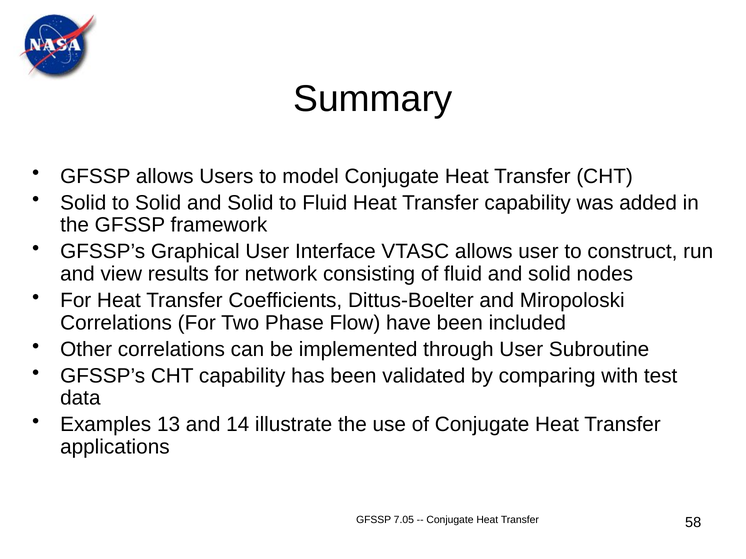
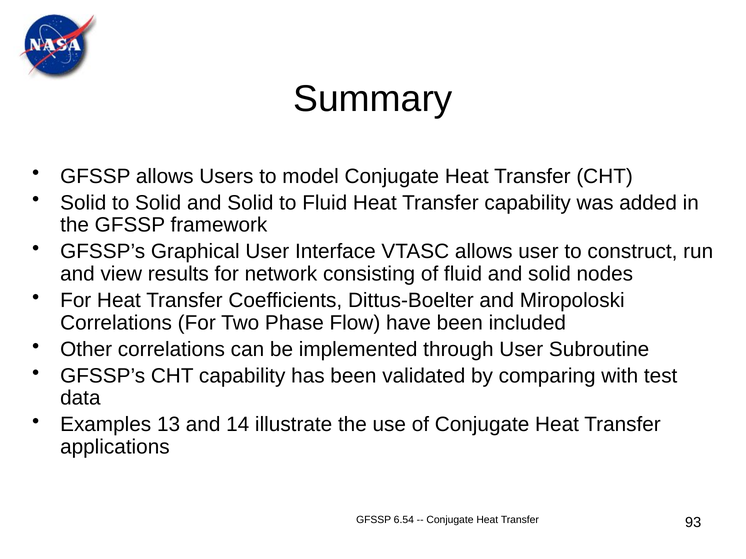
7.05: 7.05 -> 6.54 (404, 520)
58: 58 -> 93 (693, 523)
